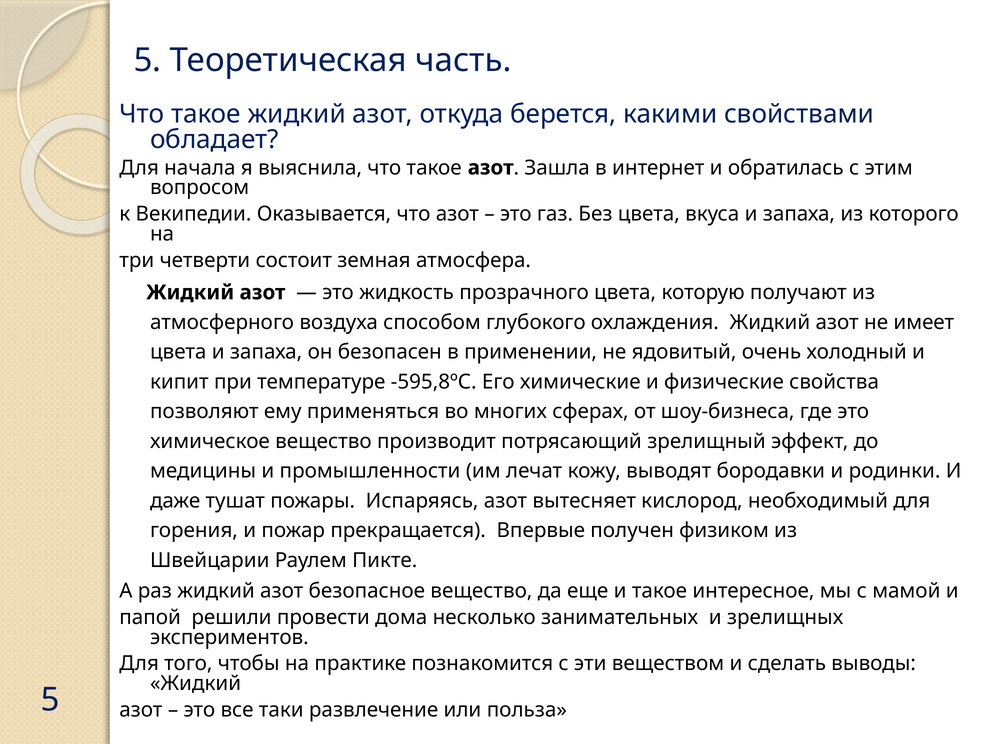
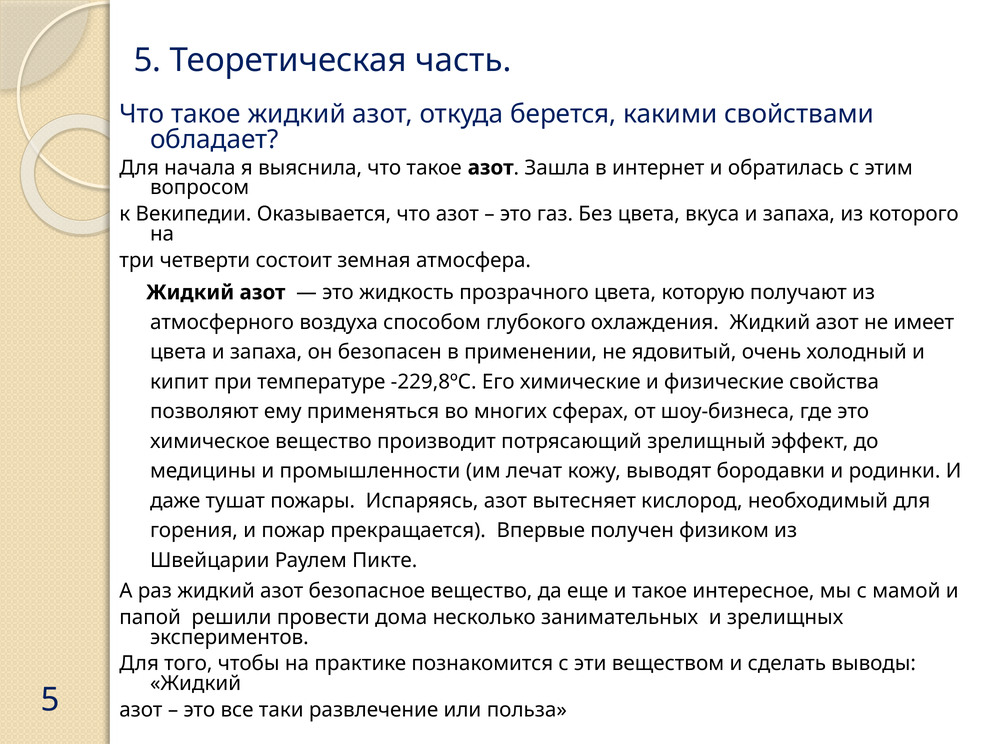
-595,8ºС: -595,8ºС -> -229,8ºС (434, 381)
